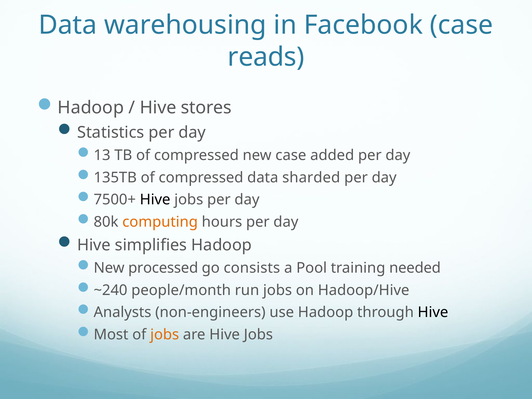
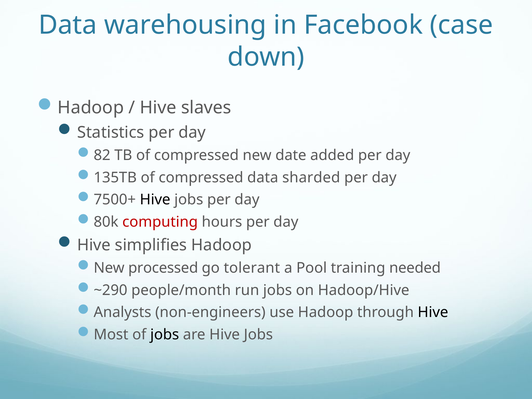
reads: reads -> down (266, 57)
stores: stores -> slaves (206, 108)
13: 13 -> 82 (102, 155)
new case: case -> date (291, 155)
computing colour: orange -> red (160, 222)
consists: consists -> tolerant (252, 268)
~240: ~240 -> ~290 (111, 290)
jobs colour: orange -> black (165, 335)
